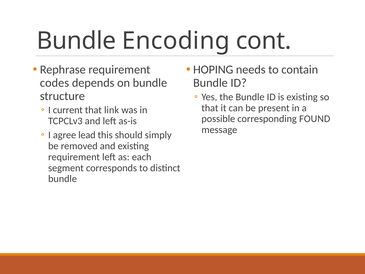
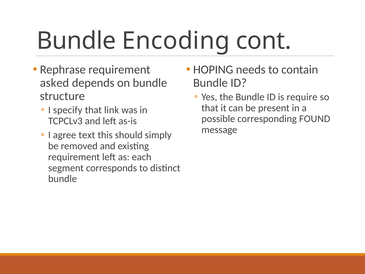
codes: codes -> asked (54, 83)
is existing: existing -> require (302, 97)
current: current -> specify (68, 110)
lead: lead -> text (87, 135)
